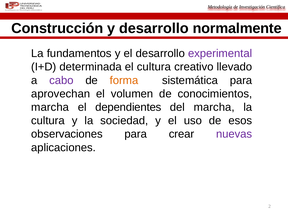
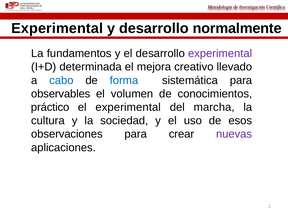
Construcción: Construcción -> Experimental (57, 28)
el cultura: cultura -> mejora (154, 67)
cabo colour: purple -> blue (61, 80)
forma colour: orange -> blue (124, 80)
aprovechan: aprovechan -> observables (61, 94)
marcha: marcha -> práctico (50, 107)
el dependientes: dependientes -> experimental (128, 107)
